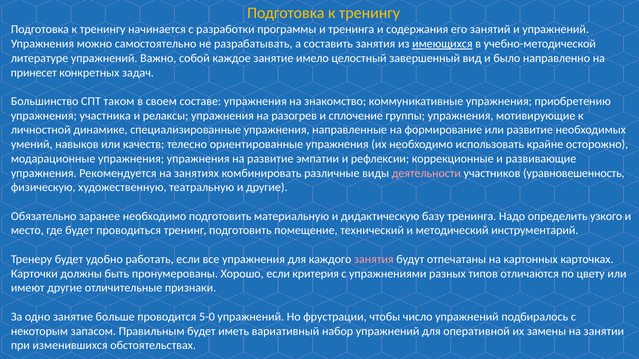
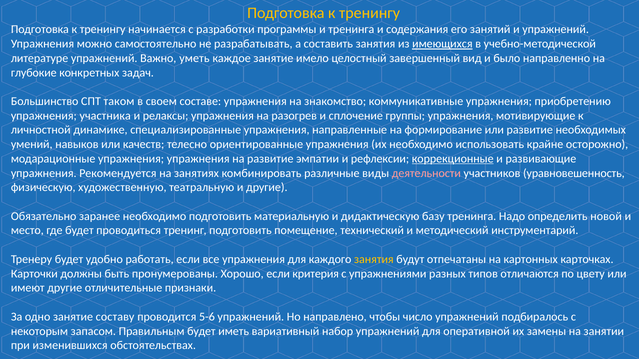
собой: собой -> уметь (194, 58)
принесет: принесет -> глубокие (34, 73)
коррекционные underline: none -> present (453, 159)
узкого: узкого -> новой (606, 216)
занятия colour: pink -> yellow (374, 260)
больше: больше -> составу (115, 317)
5-0: 5-0 -> 5-6 (207, 317)
фрустрации: фрустрации -> направлено (335, 317)
